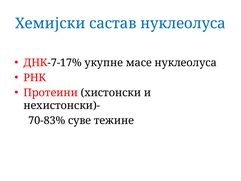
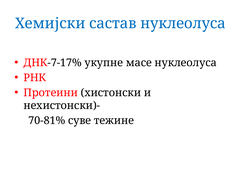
70-83%: 70-83% -> 70-81% (47, 120)
